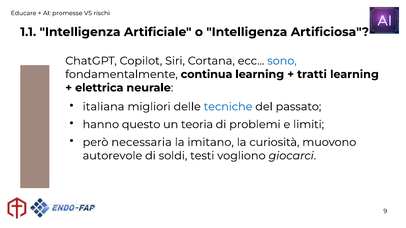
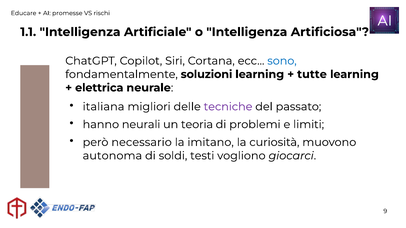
continua: continua -> soluzioni (207, 74)
tratti: tratti -> tutte (312, 74)
tecniche colour: blue -> purple (228, 107)
questo: questo -> neurali (141, 125)
necessaria: necessaria -> necessario (142, 142)
autorevole: autorevole -> autonoma (112, 156)
